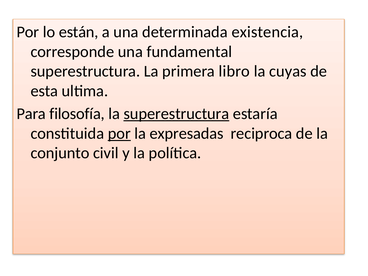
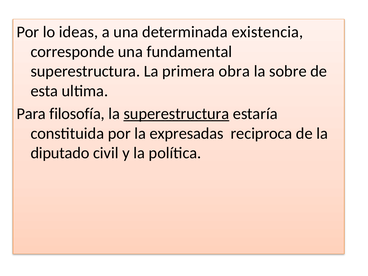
están: están -> ideas (79, 32)
libro: libro -> obra (234, 71)
cuyas: cuyas -> sobre (288, 71)
por underline: present -> none (119, 133)
conjunto: conjunto -> diputado (60, 153)
